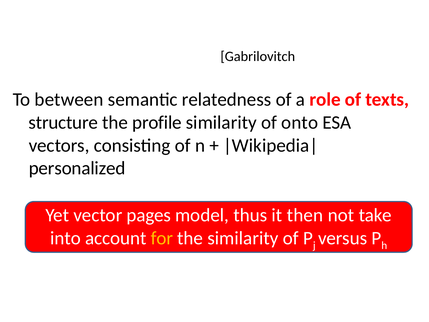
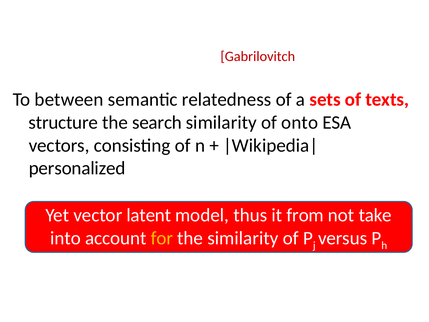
Gabrilovitch colour: black -> red (258, 56)
role: role -> sets (325, 99)
profile: profile -> search (157, 122)
pages: pages -> latent (149, 215)
then: then -> from (305, 215)
